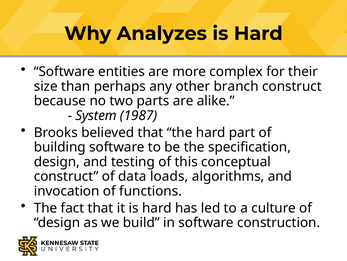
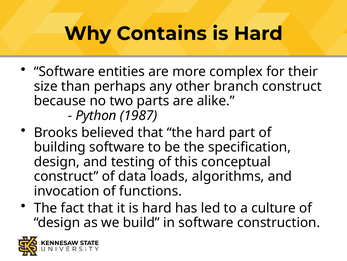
Analyzes: Analyzes -> Contains (162, 33)
System: System -> Python (96, 115)
